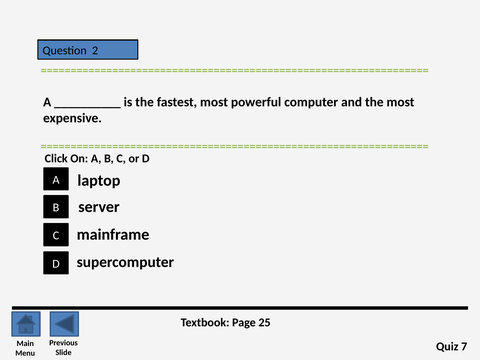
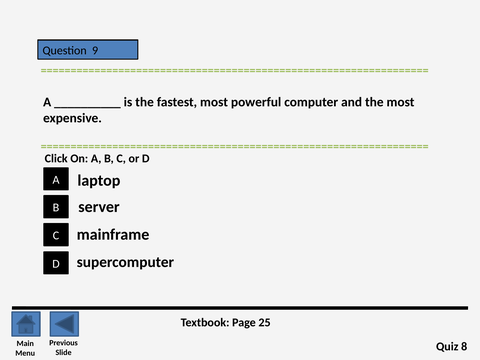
2: 2 -> 9 (95, 50)
7: 7 -> 8 (464, 346)
